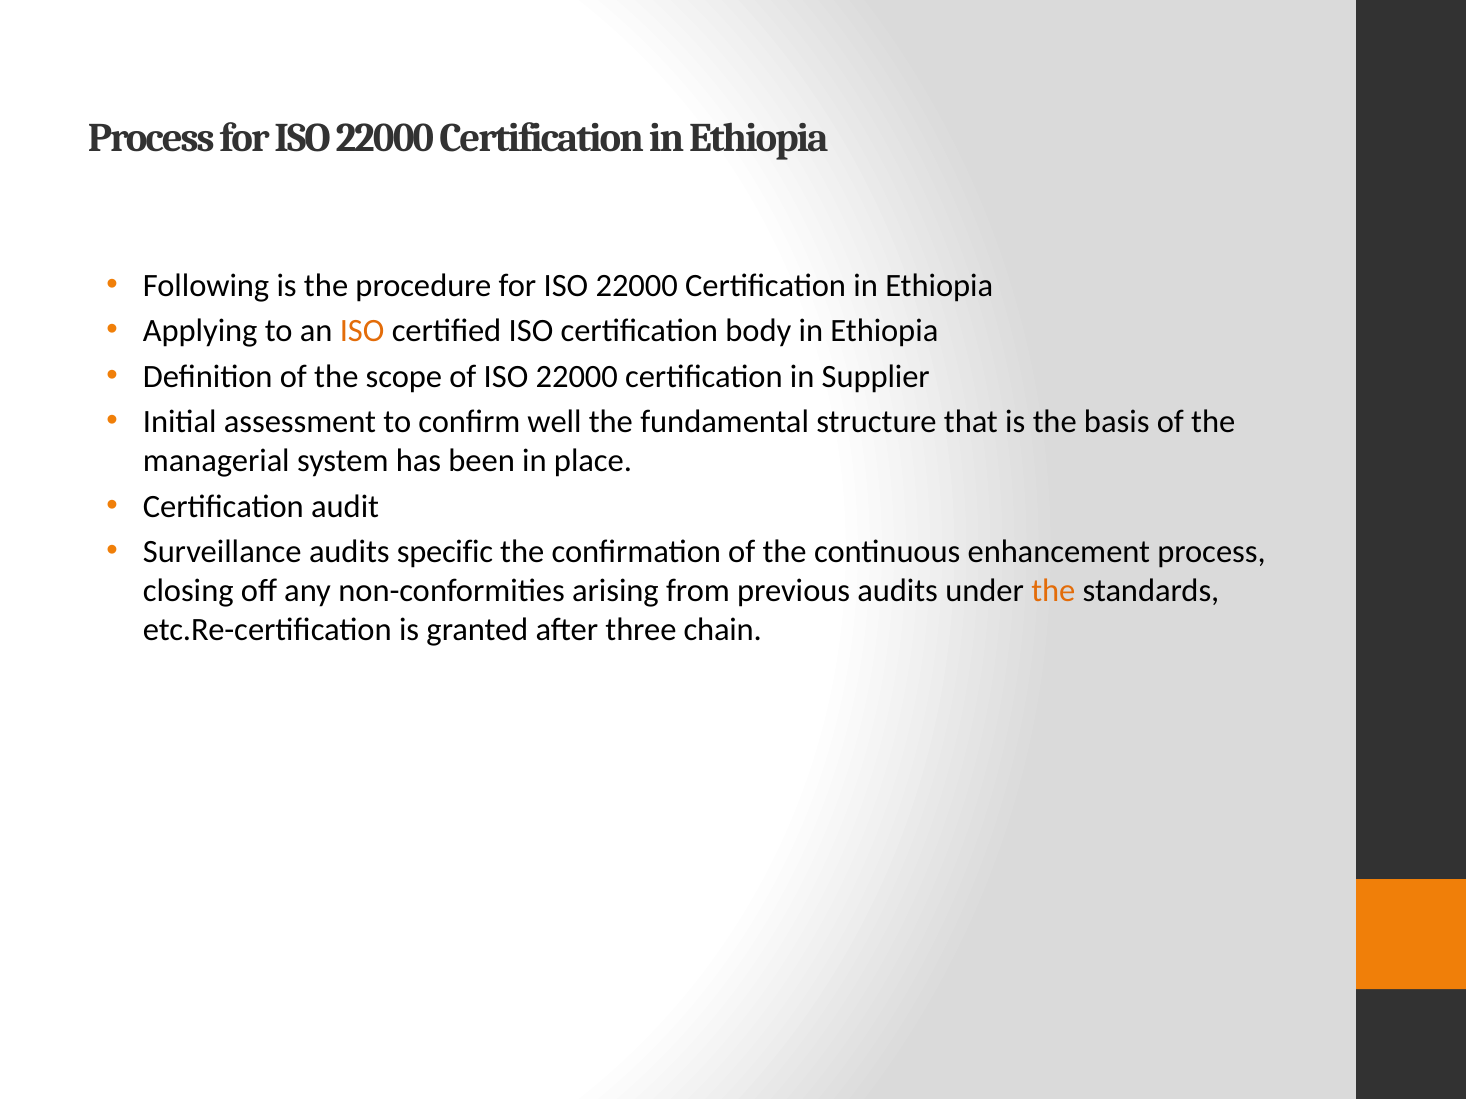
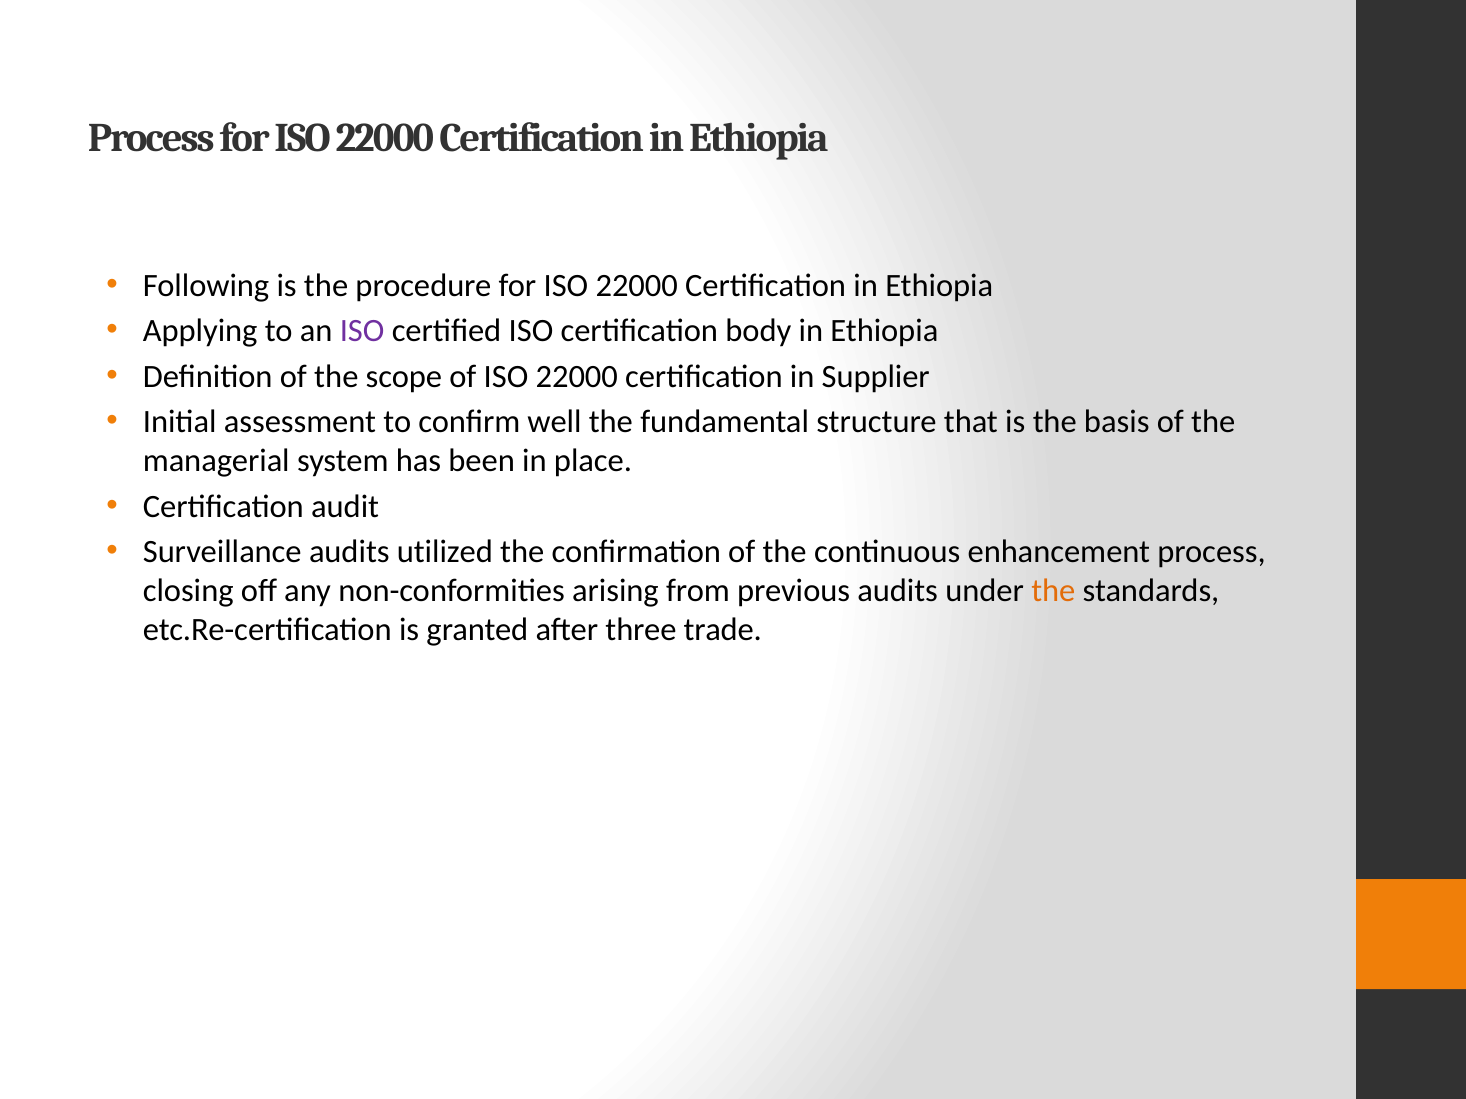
ISO colour: orange -> purple (362, 331)
specific: specific -> utilized (445, 552)
chain: chain -> trade (723, 630)
